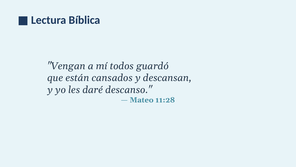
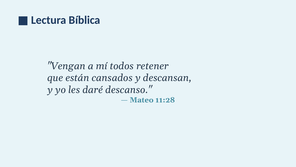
guardó: guardó -> retener (152, 66)
